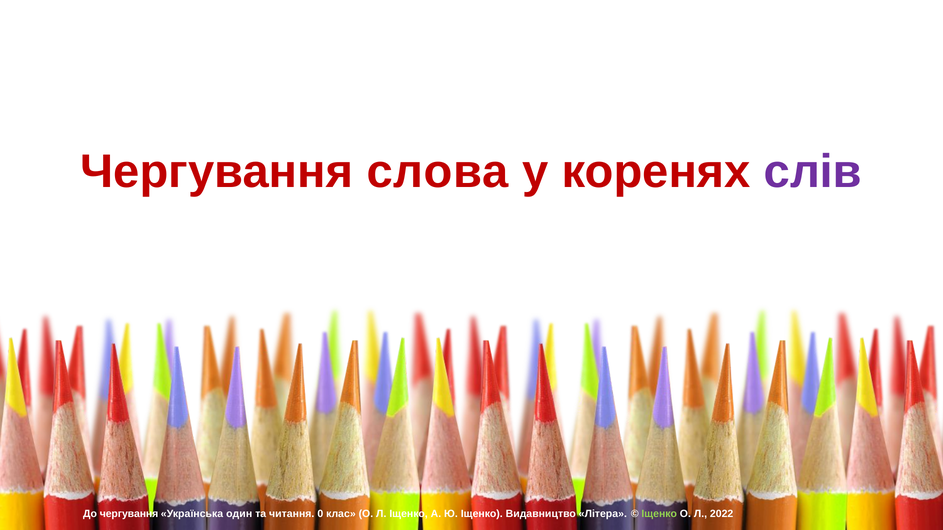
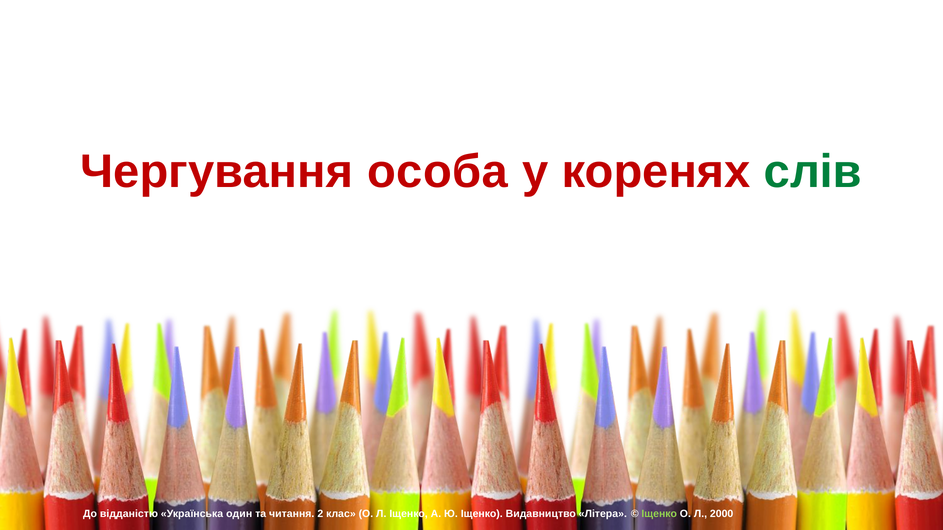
слова: слова -> особа (438, 172)
слів colour: purple -> green (813, 172)
До чергування: чергування -> відданістю (129, 514)
0: 0 -> 2 (320, 514)
2022: 2022 -> 2000 (722, 514)
